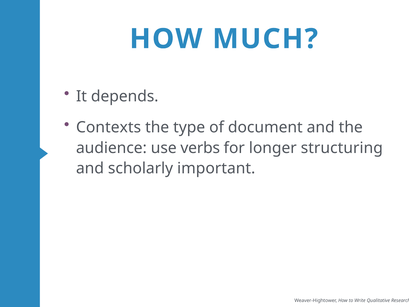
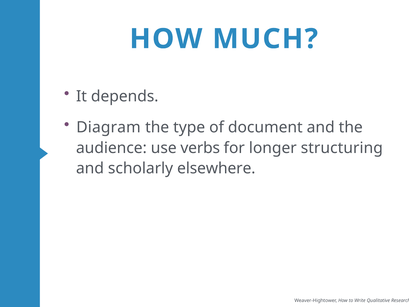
Contexts: Contexts -> Diagram (108, 127)
important: important -> elsewhere (216, 168)
